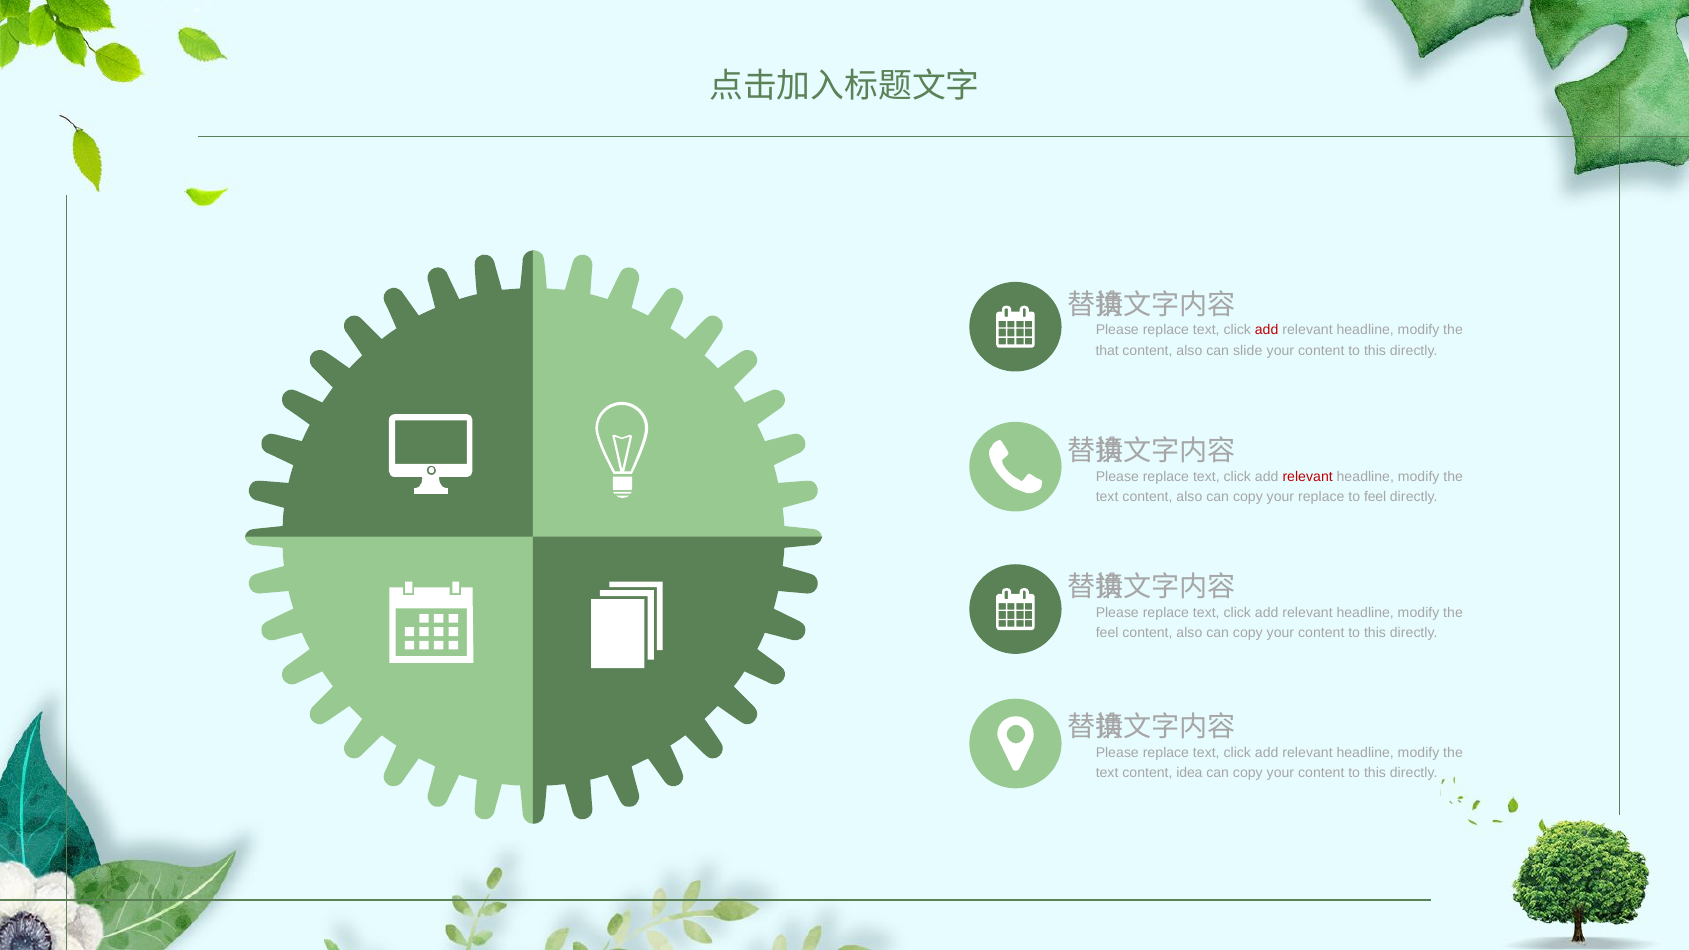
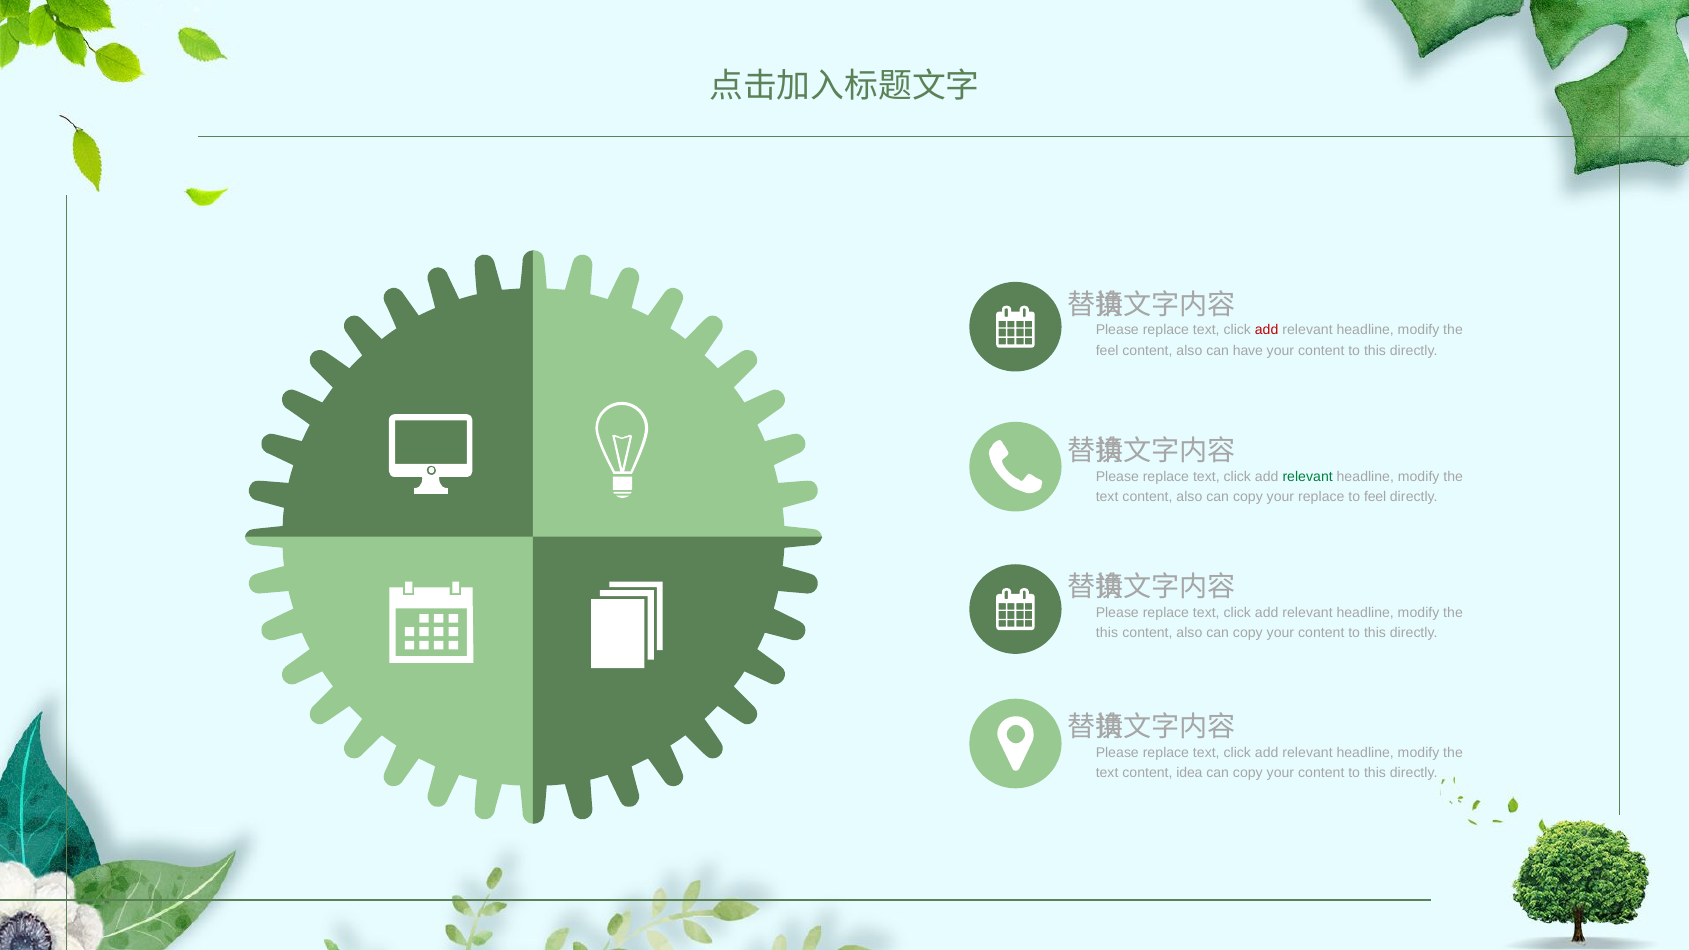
that: that -> feel (1107, 351)
slide: slide -> have (1248, 351)
relevant colour: red -> green (1308, 477)
feel: feel -> this (1107, 633)
